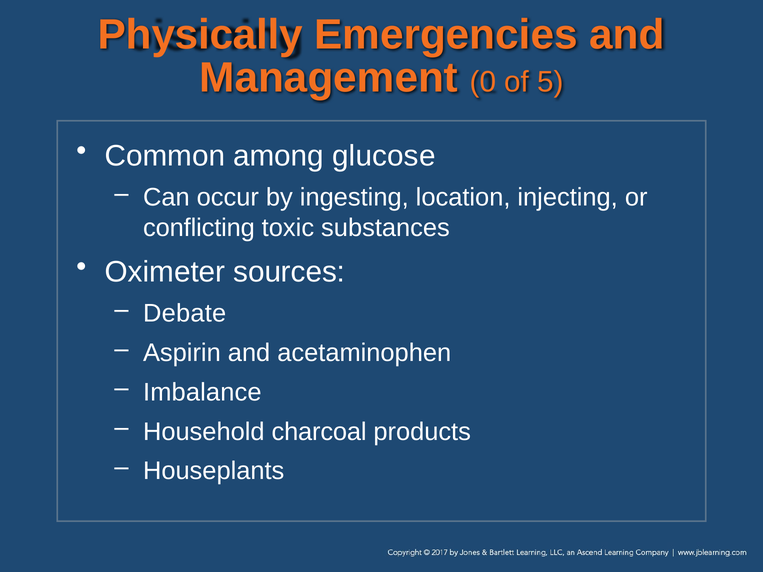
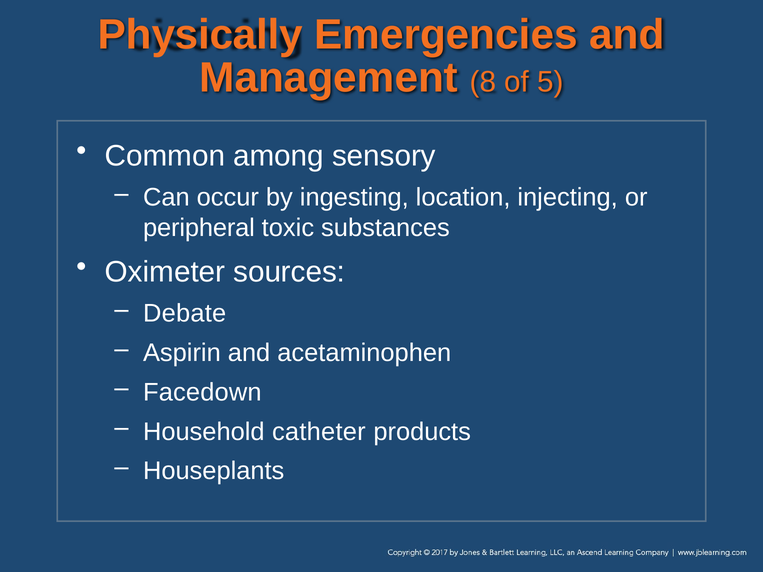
0: 0 -> 8 (483, 82)
glucose: glucose -> sensory (384, 156)
conflicting: conflicting -> peripheral (199, 228)
Imbalance: Imbalance -> Facedown (202, 392)
charcoal: charcoal -> catheter (319, 432)
